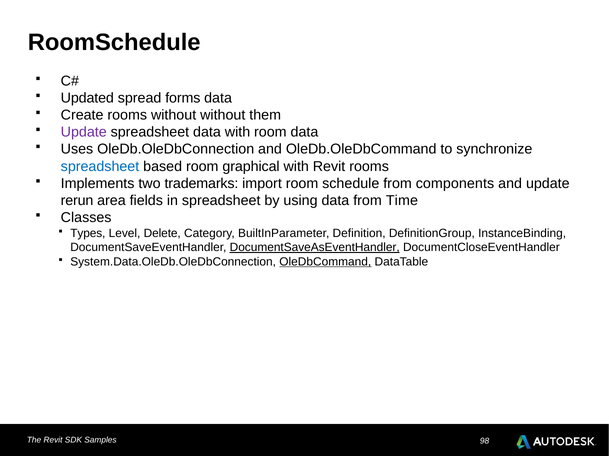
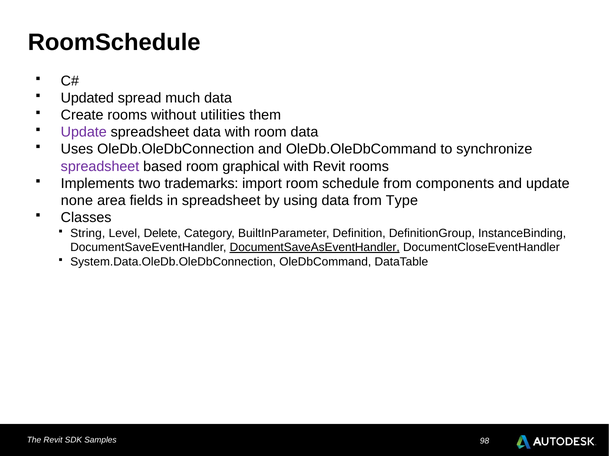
forms: forms -> much (183, 98)
without without: without -> utilities (223, 115)
spreadsheet colour: blue -> purple (100, 167)
rerun: rerun -> none (77, 201)
Time: Time -> Type (402, 201)
Types: Types -> String (88, 233)
OleDbCommand underline: present -> none (325, 262)
